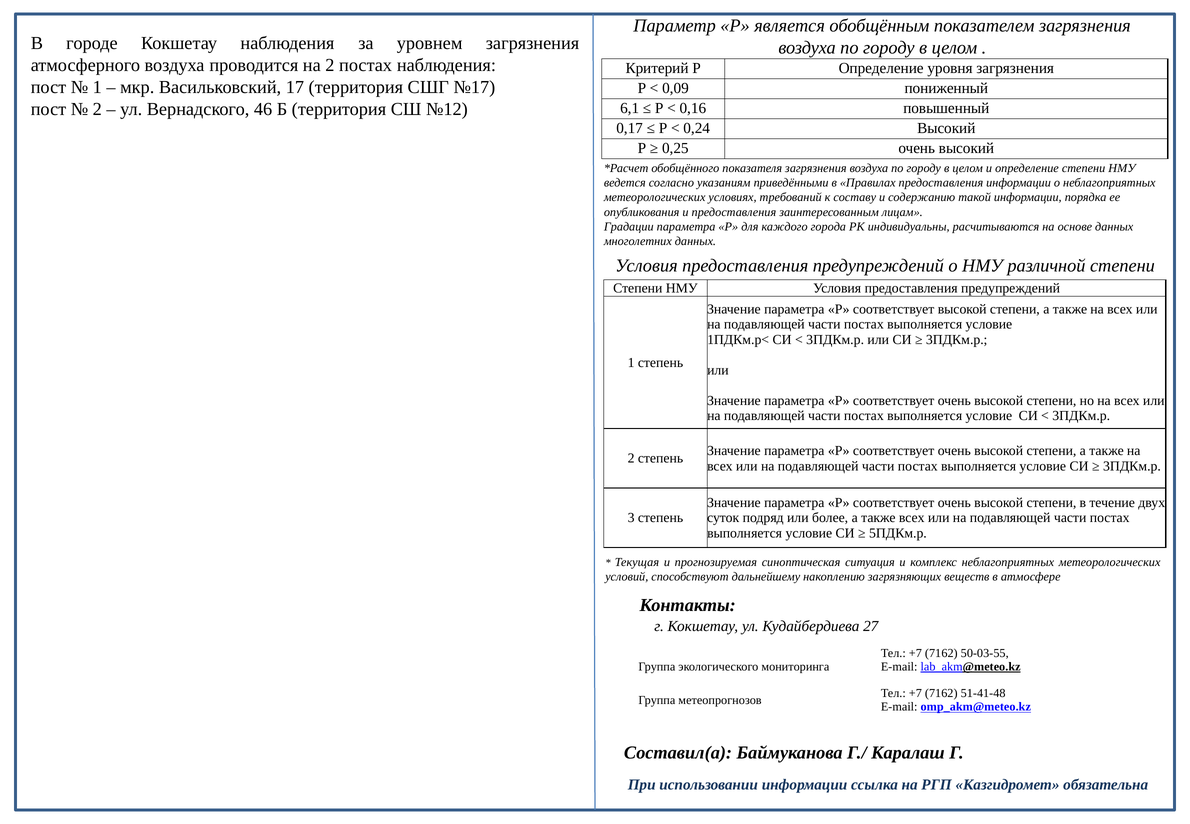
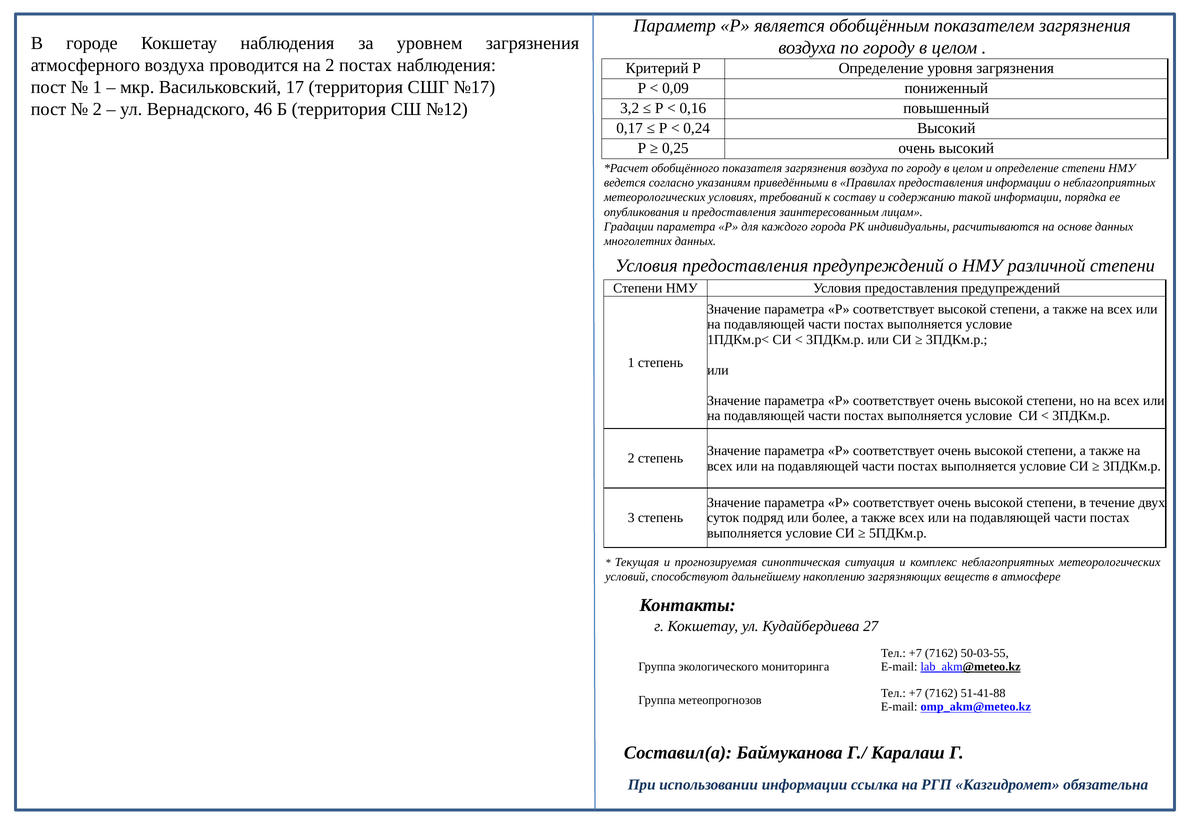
6,1: 6,1 -> 3,2 (630, 108)
51-41-48: 51-41-48 -> 51-41-88 (983, 693)
